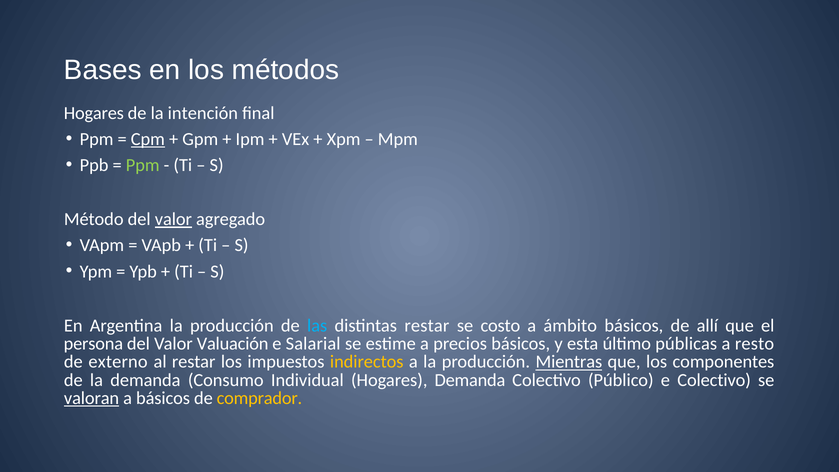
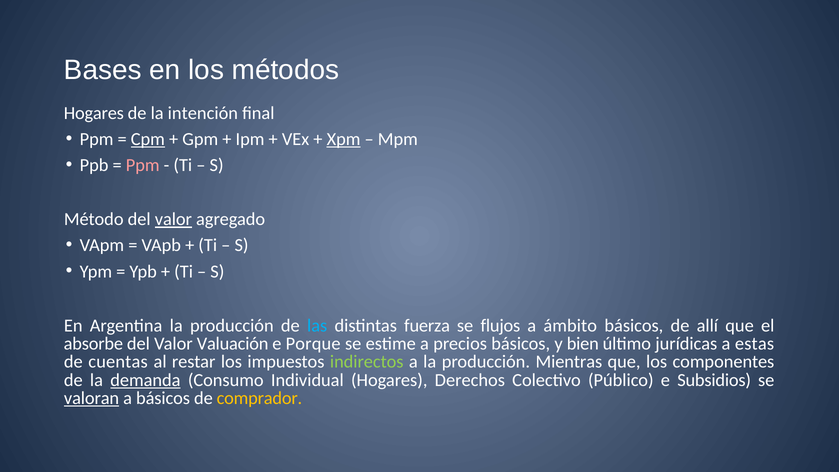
Xpm underline: none -> present (344, 139)
Ppm colour: light green -> pink (143, 165)
distintas restar: restar -> fuerza (427, 326)
costo: costo -> flujos (500, 326)
persona: persona -> absorbe (93, 344)
Salarial: Salarial -> Porque (313, 344)
esta: esta -> bien (583, 344)
públicas: públicas -> jurídicas (686, 344)
resto: resto -> estas (755, 344)
externo: externo -> cuentas (118, 362)
indirectos colour: yellow -> light green (367, 362)
Mientras underline: present -> none (569, 362)
demanda underline: none -> present (145, 380)
Hogares Demanda: Demanda -> Derechos (470, 380)
e Colectivo: Colectivo -> Subsidios (714, 380)
